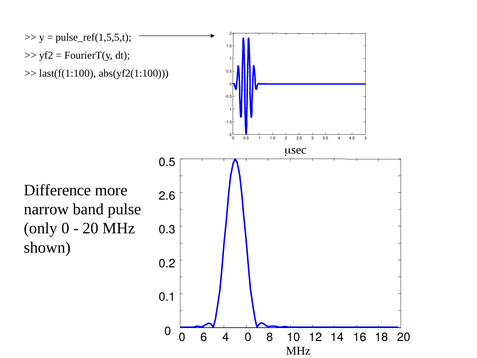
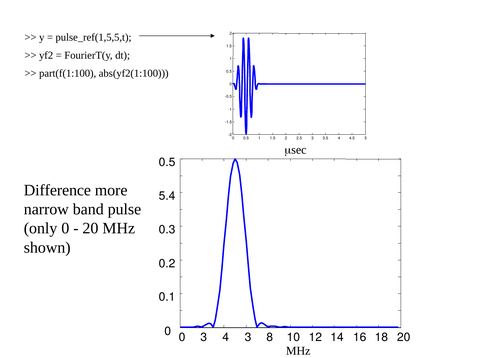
last(f(1:100: last(f(1:100 -> part(f(1:100 (68, 73)
2.6: 2.6 -> 5.4 (167, 196)
0 6: 6 -> 3 (204, 337)
4 0: 0 -> 3 (248, 337)
